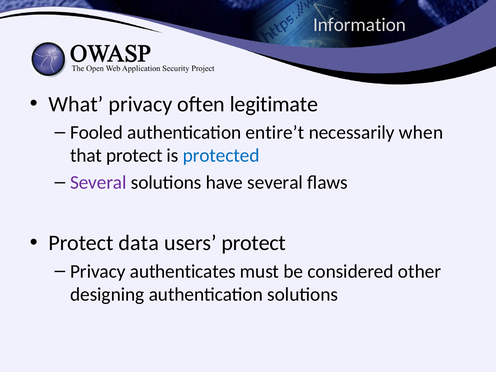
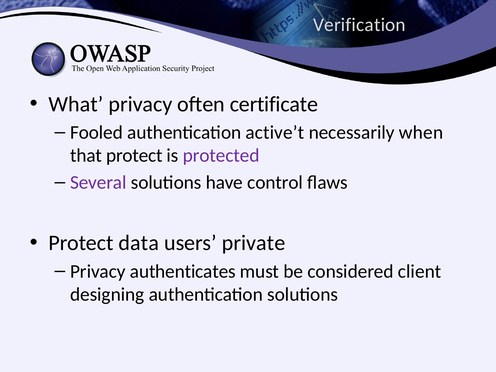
Information: Information -> Verification (359, 25)
legitimate: legitimate -> certificate (274, 104)
entire’t: entire’t -> active’t (275, 133)
protected colour: blue -> purple (221, 156)
have several: several -> control (275, 183)
users protect: protect -> private (254, 243)
other: other -> client (420, 271)
